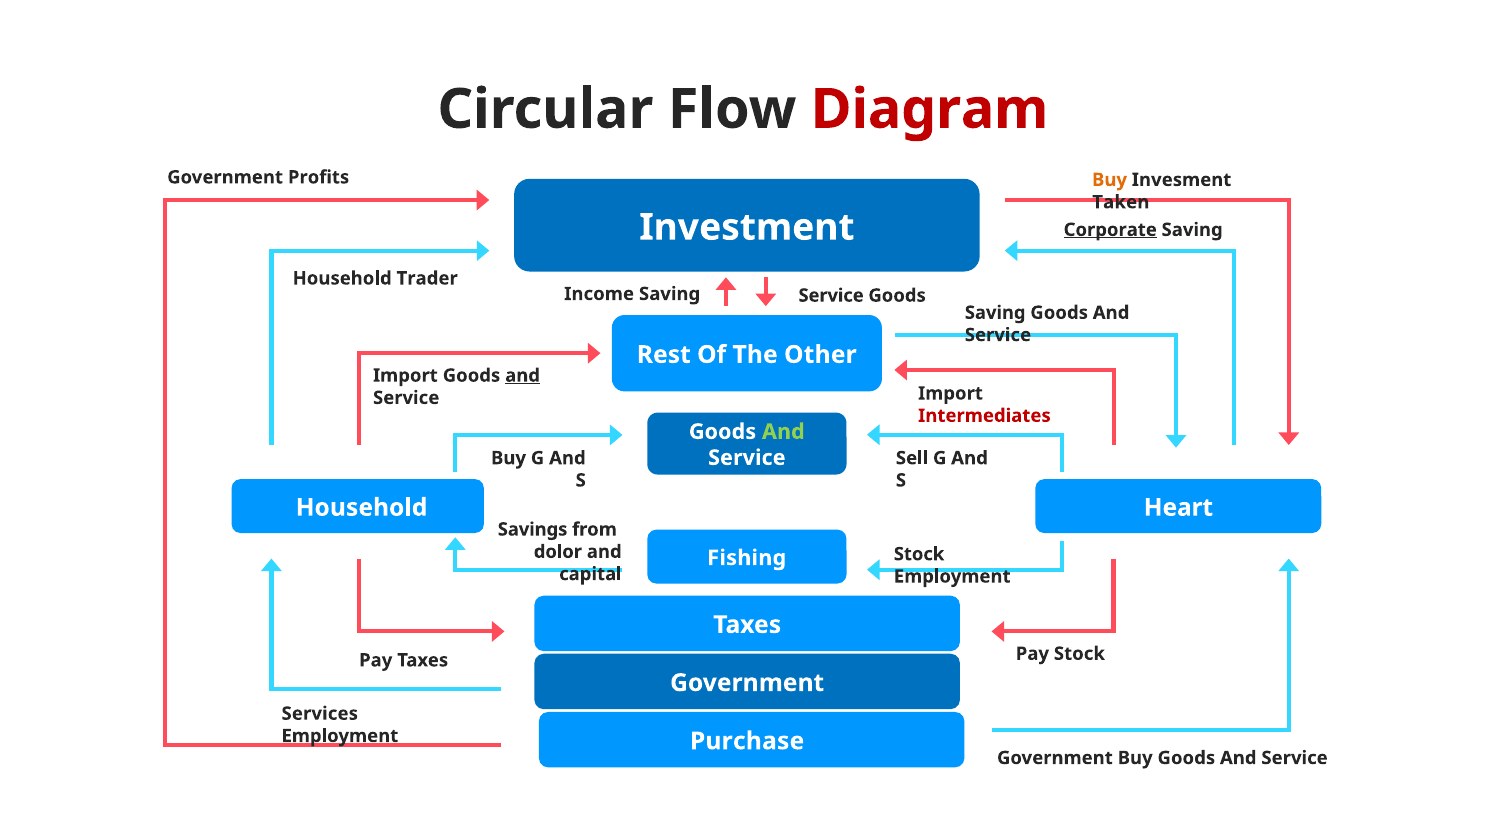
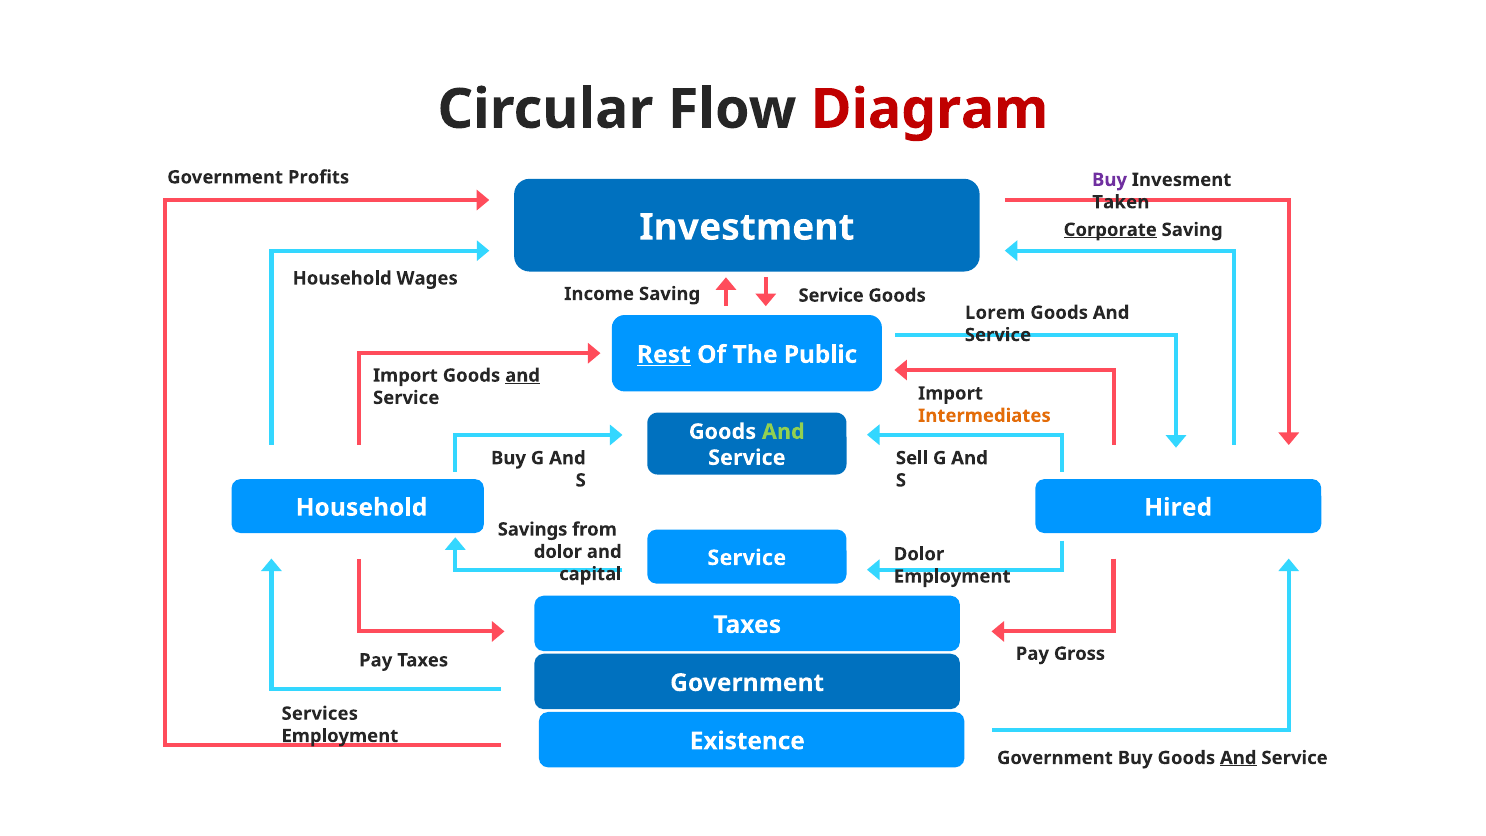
Buy colour: orange -> purple (1110, 180)
Trader: Trader -> Wages (427, 278)
Saving: Saving -> Lorem (995, 313)
Rest underline: none -> present (664, 355)
Other: Other -> Public (821, 355)
Intermediates colour: red -> orange (984, 416)
Heart: Heart -> Hired (1178, 507)
Stock: Stock -> Dolor (919, 554)
Fishing: Fishing -> Service (747, 558)
Pay Stock: Stock -> Gross (1079, 654)
Purchase: Purchase -> Existence (747, 741)
And underline: none -> present (1238, 758)
